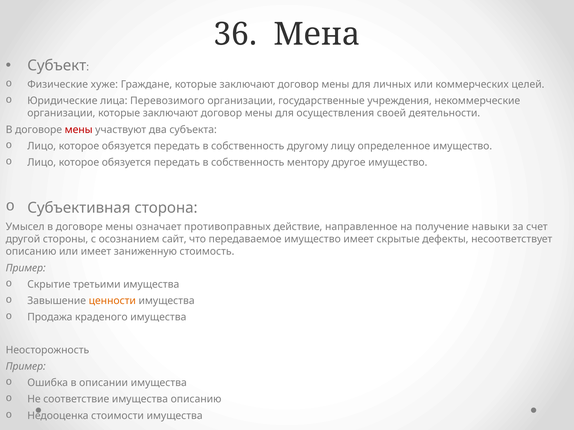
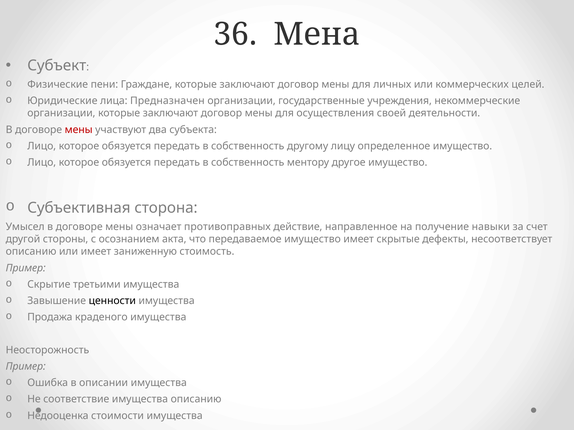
хуже: хуже -> пени (104, 84)
Перевозимого: Перевозимого -> Предназначен (167, 101)
сайт: сайт -> акта (174, 239)
ценности colour: orange -> black (112, 301)
